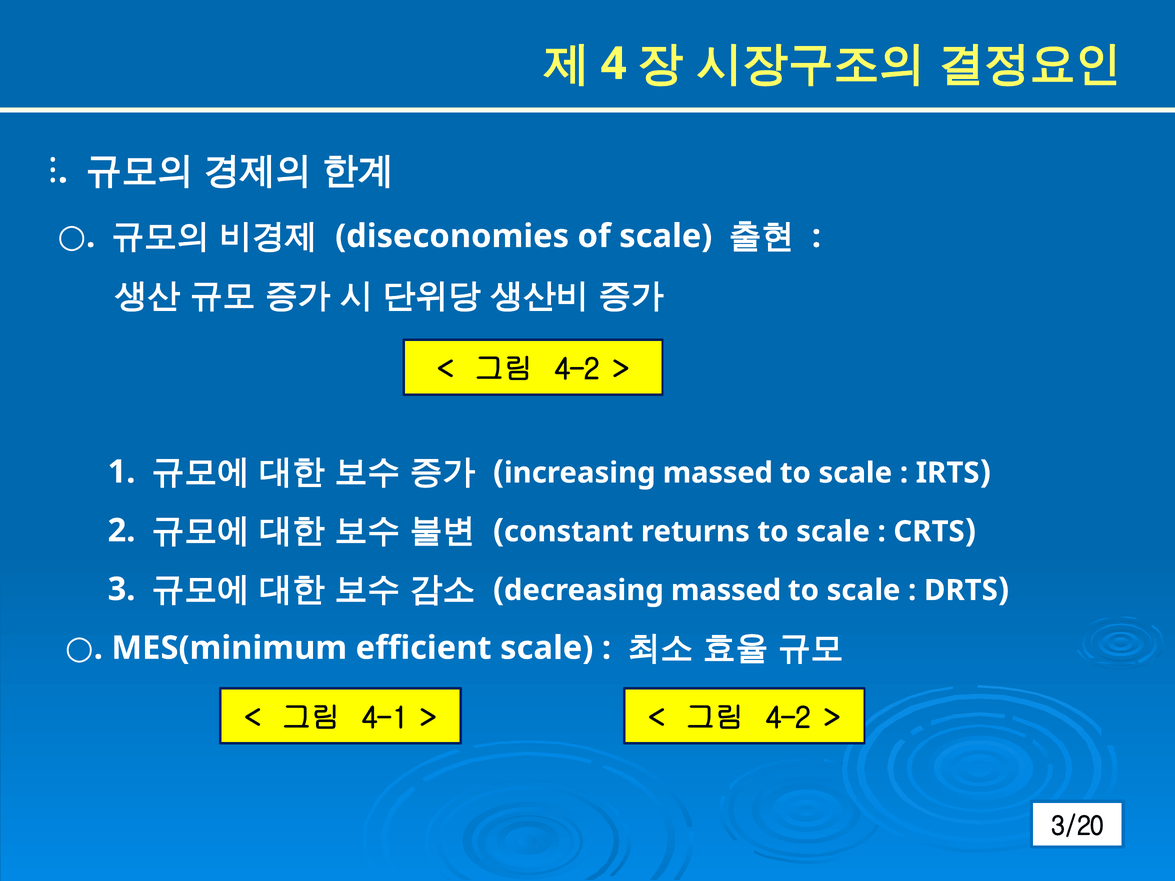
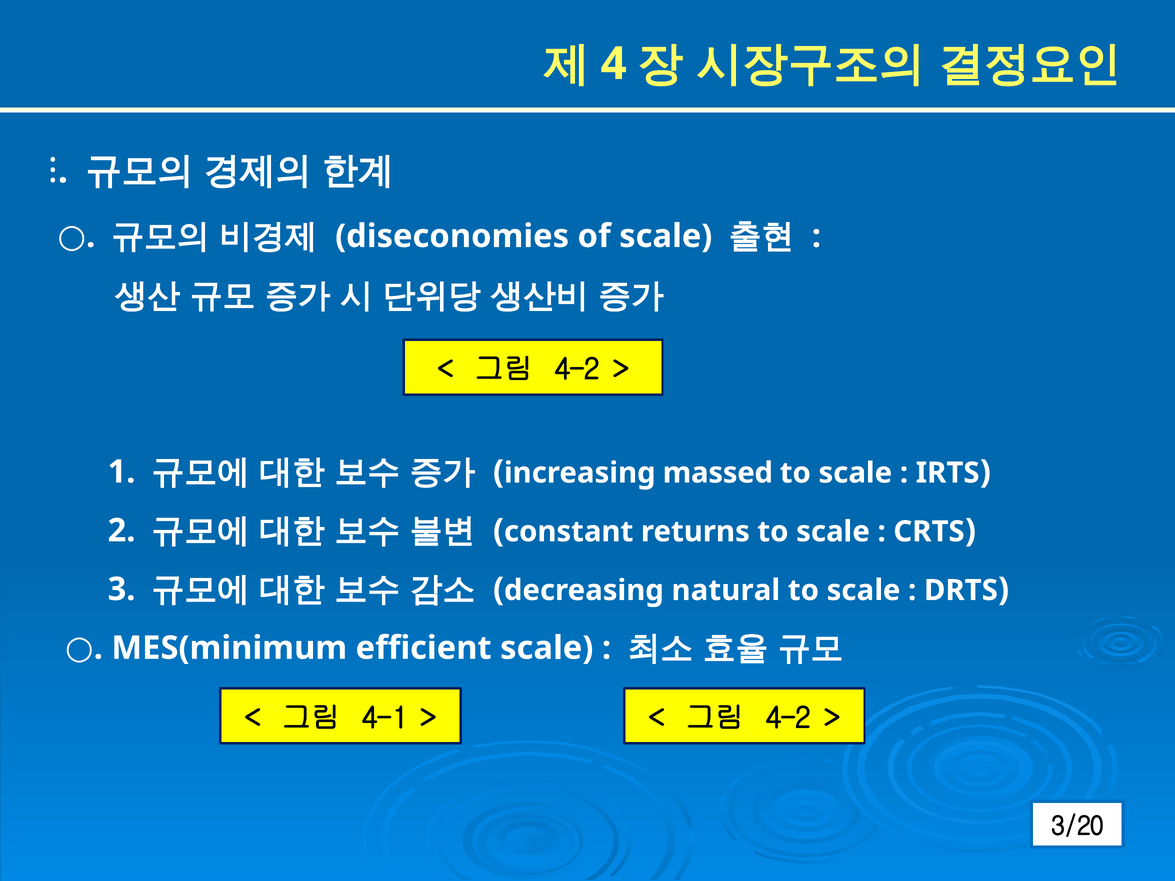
decreasing massed: massed -> natural (726, 591)
